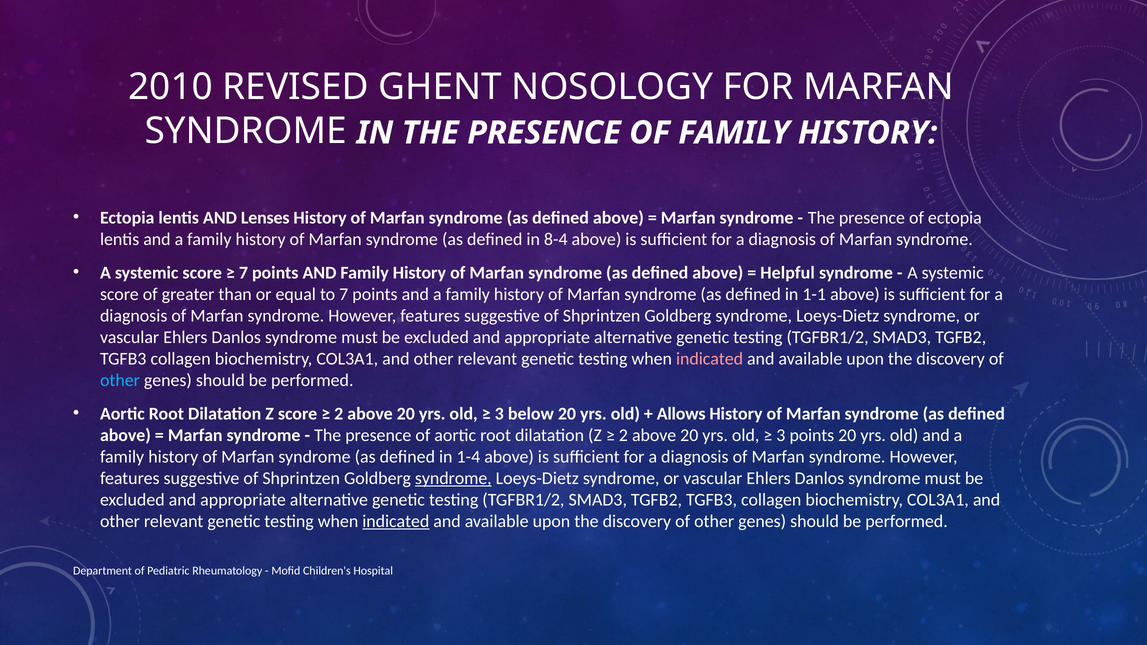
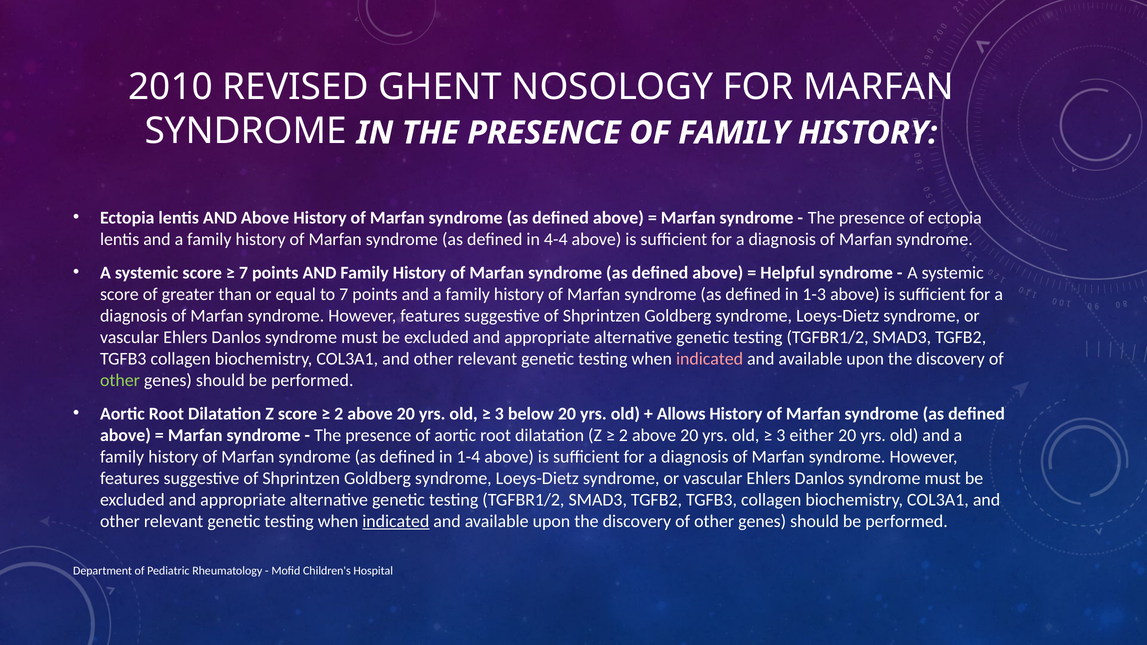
AND Lenses: Lenses -> Above (265, 218)
8-4: 8-4 -> 4-4 (556, 239)
1-1: 1-1 -> 1-3 (814, 294)
other colour: light blue -> light green (120, 380)
3 points: points -> either (812, 435)
syndrome underline: present -> none (453, 478)
